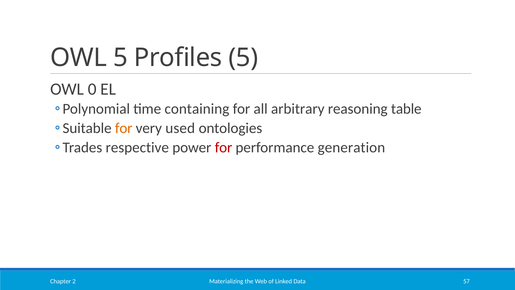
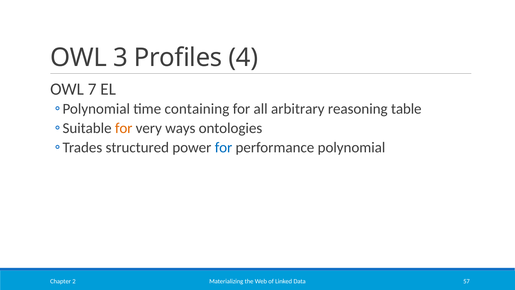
OWL 5: 5 -> 3 (120, 58)
Profiles 5: 5 -> 4 (243, 58)
0: 0 -> 7 (92, 89)
used: used -> ways (180, 128)
respective: respective -> structured (137, 147)
for colour: red -> blue (224, 147)
generation: generation -> polynomial (351, 147)
